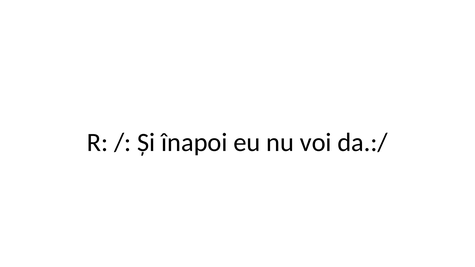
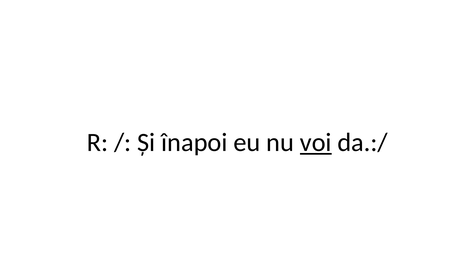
voi underline: none -> present (316, 143)
